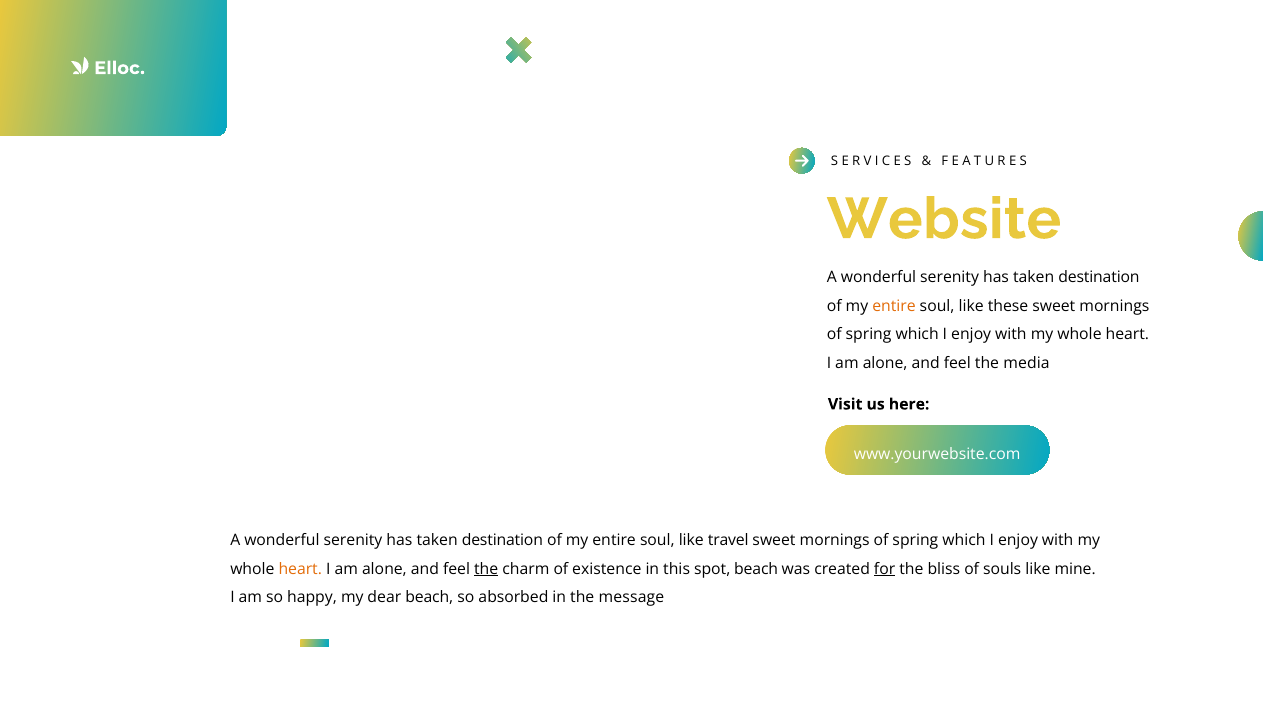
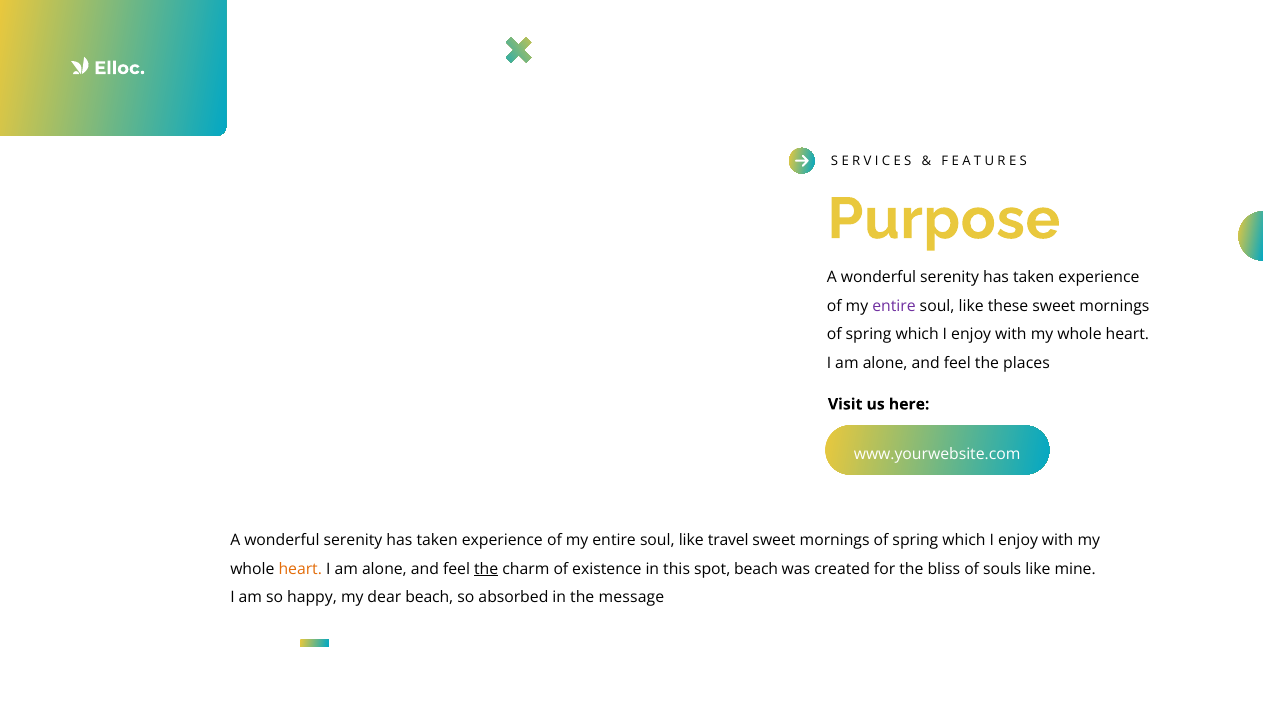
Website: Website -> Purpose (944, 219)
destination: destination -> experience (1099, 278)
entire colour: orange -> purple (894, 306)
media: media -> places (1027, 363)
destination: destination -> experience (502, 541)
for underline: present -> none (885, 569)
